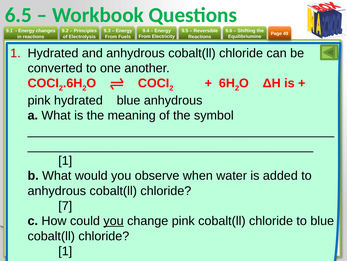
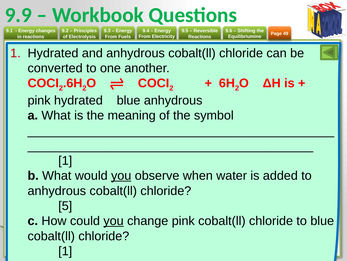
6.5: 6.5 -> 9.9 (18, 15)
you underline: none -> present (121, 175)
7: 7 -> 5 (65, 205)
